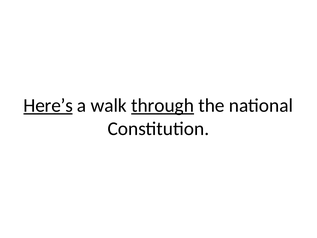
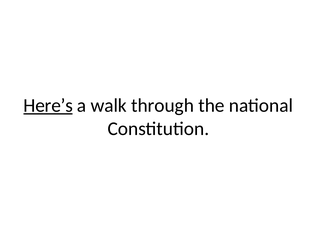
through underline: present -> none (163, 105)
